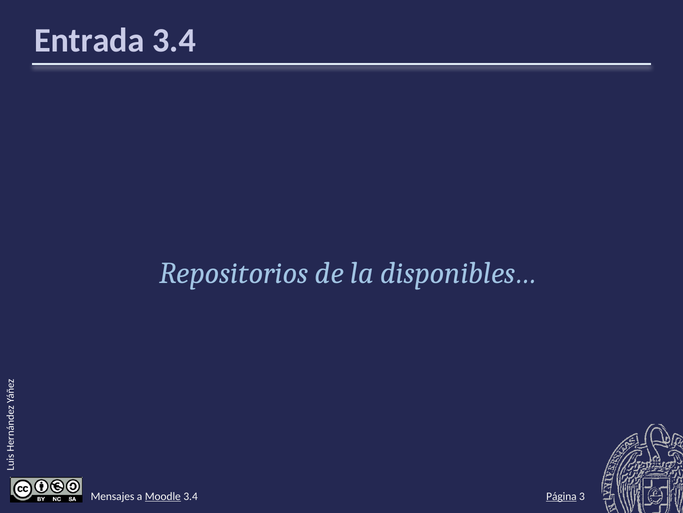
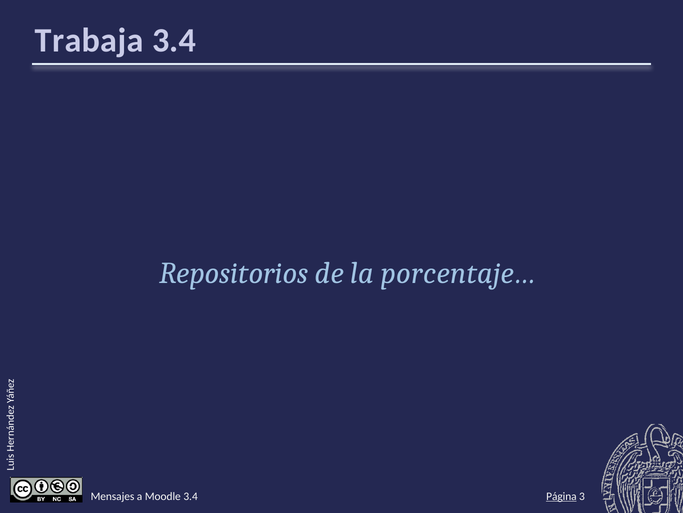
Entrada: Entrada -> Trabaja (89, 41)
disponibles…: disponibles… -> porcentaje… (458, 273)
Moodle underline: present -> none (163, 496)
